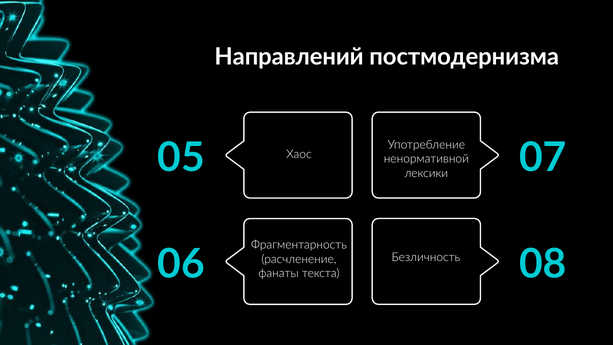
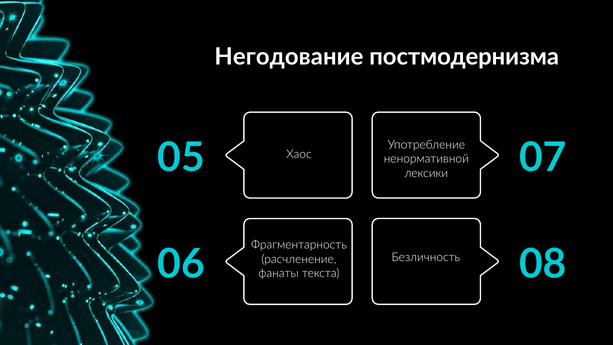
Направлений: Направлений -> Негодование (289, 57)
